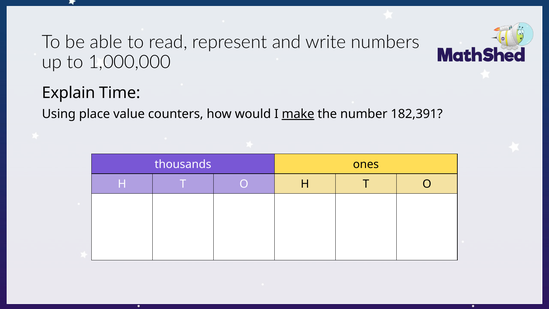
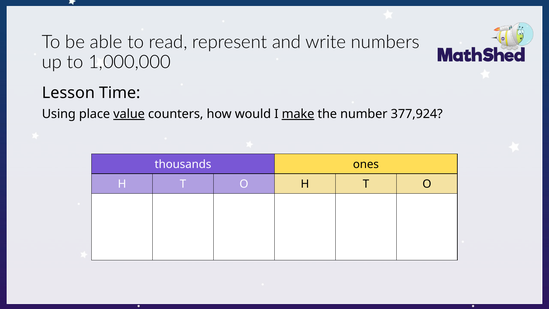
Explain: Explain -> Lesson (68, 93)
value underline: none -> present (129, 114)
182,391: 182,391 -> 377,924 (417, 114)
